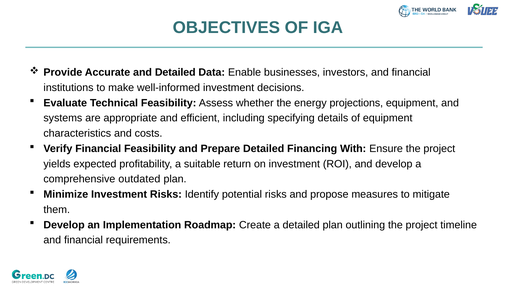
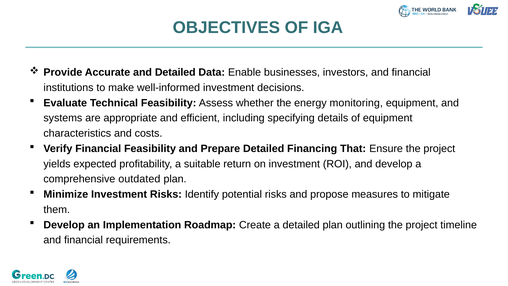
projections: projections -> monitoring (356, 103)
With: With -> That (353, 148)
